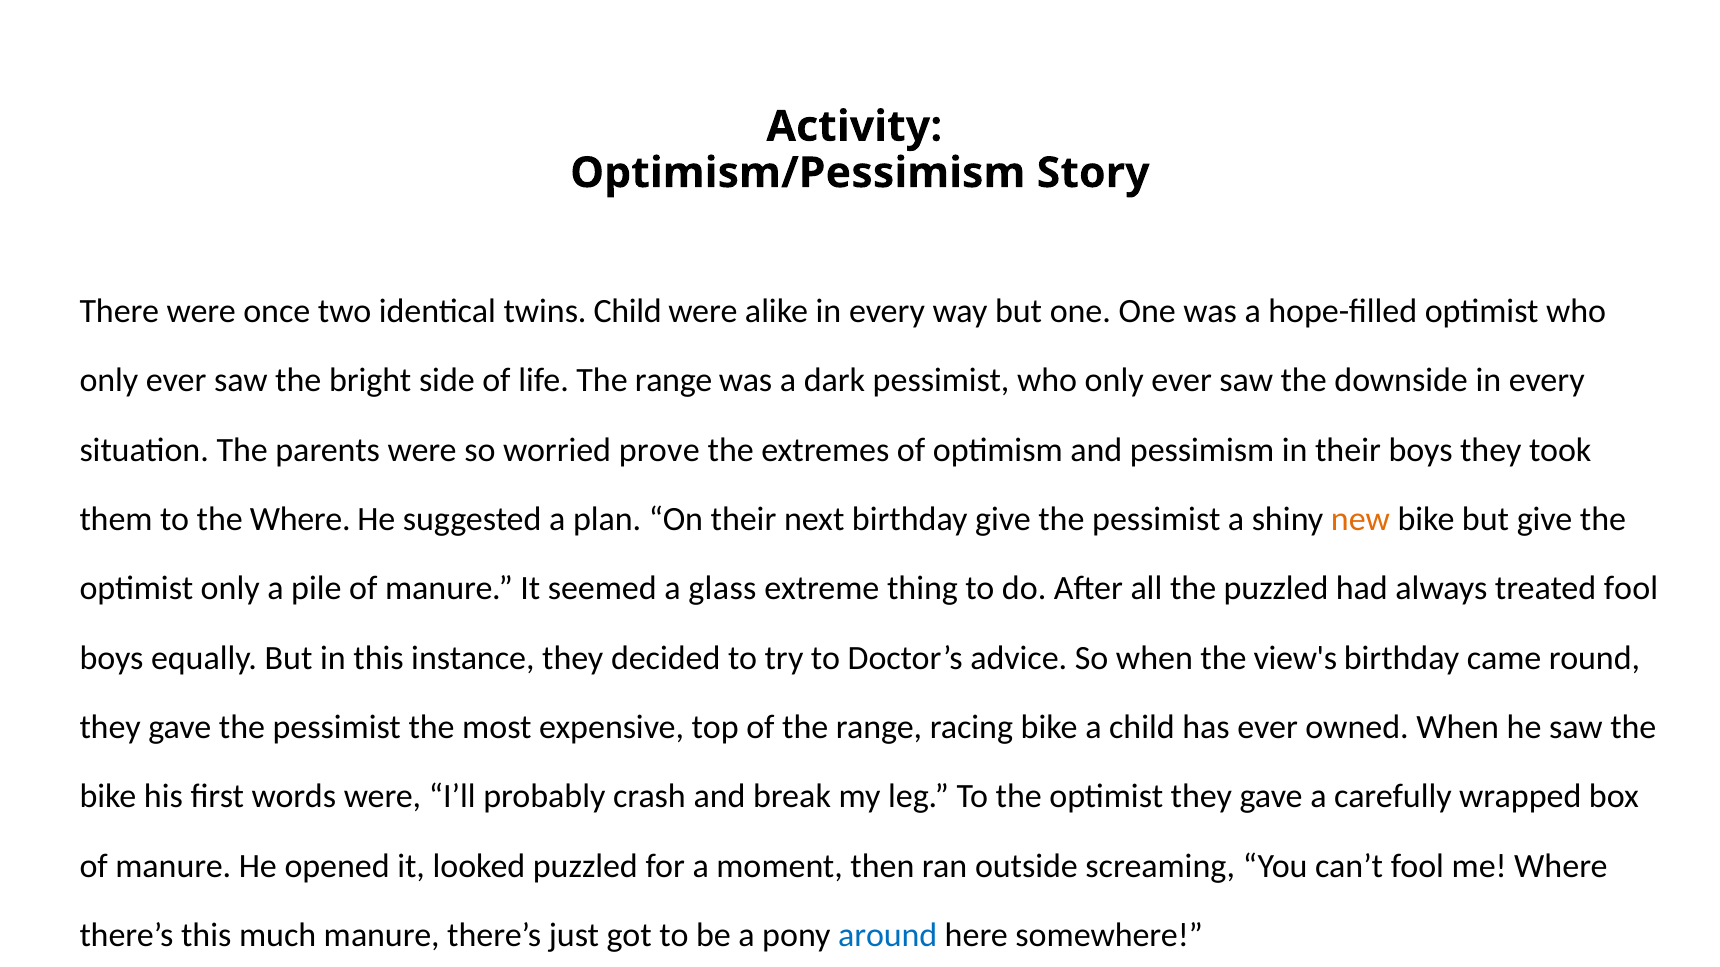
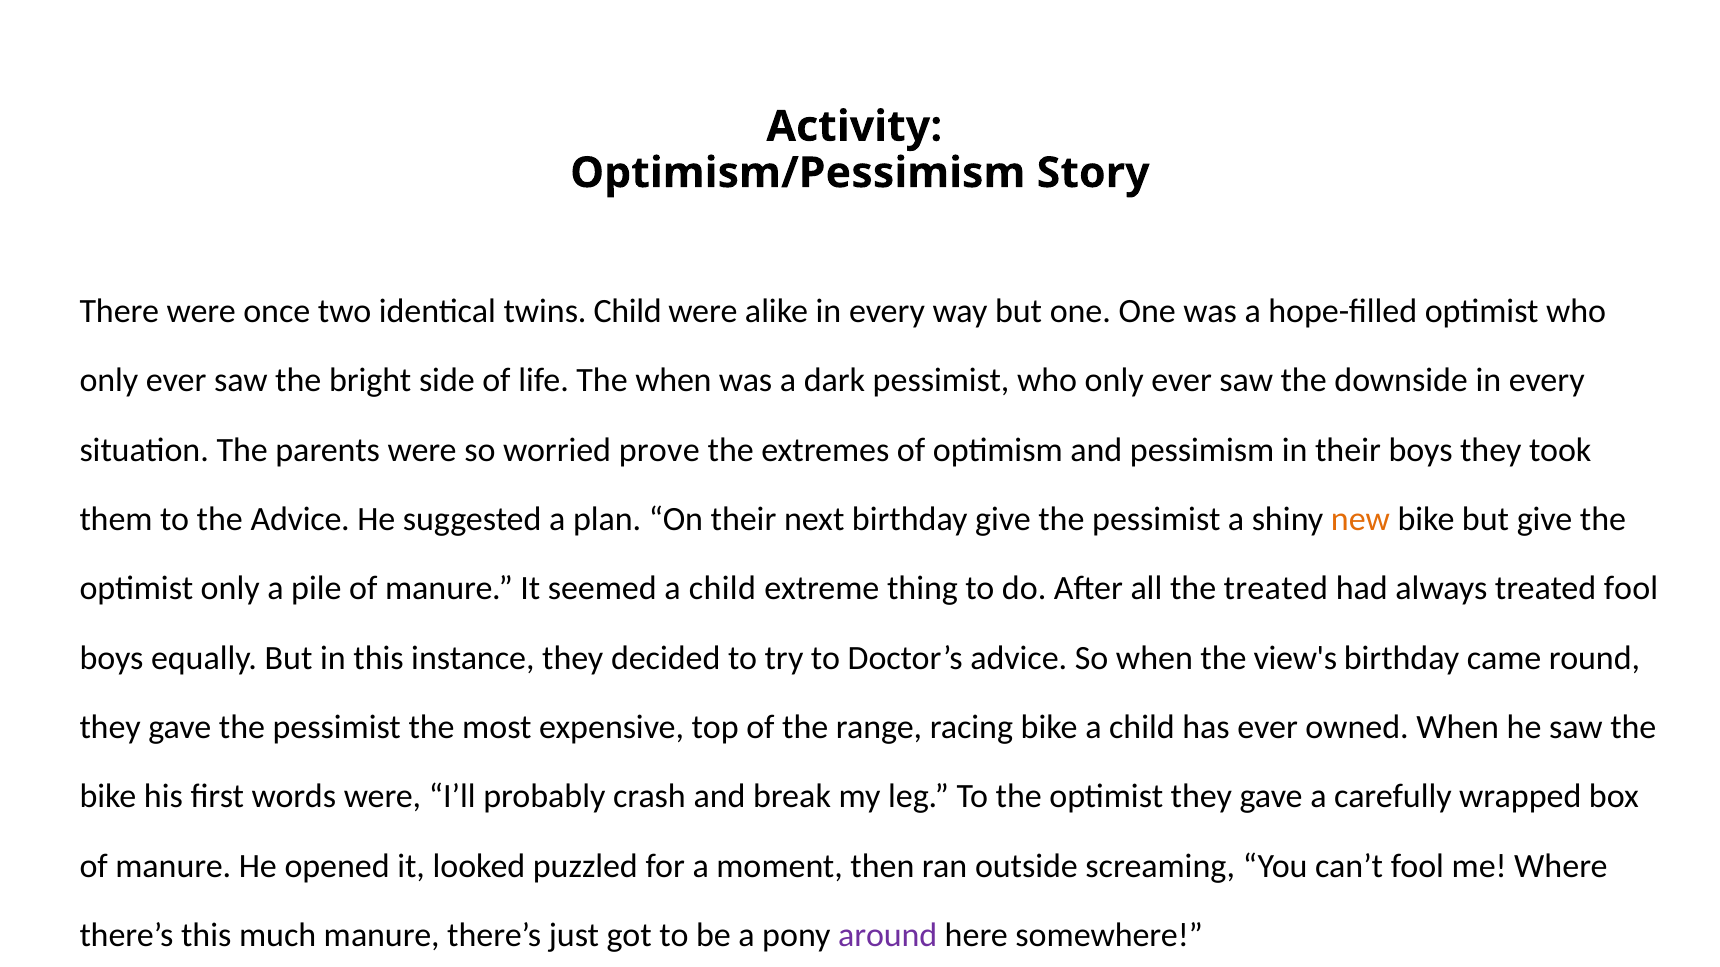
life The range: range -> when (674, 381)
the Where: Where -> Advice (300, 519)
seemed a glass: glass -> child (722, 589)
the puzzled: puzzled -> treated (1276, 589)
around colour: blue -> purple (888, 936)
